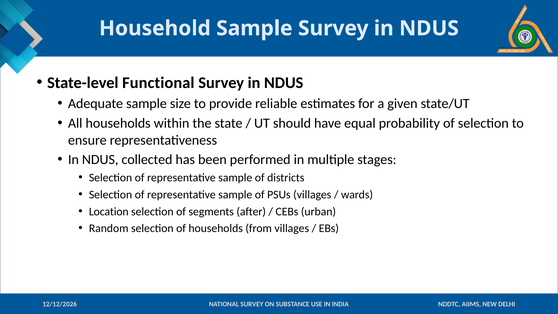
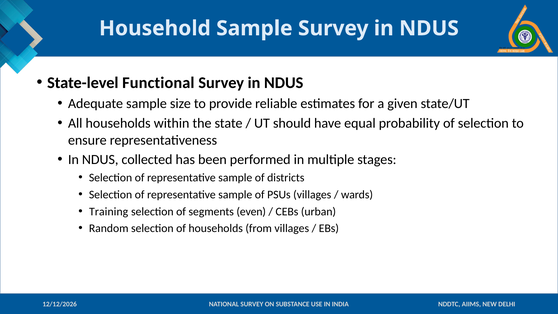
Location: Location -> Training (109, 211)
after: after -> even (251, 211)
